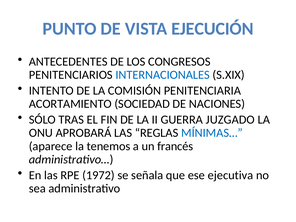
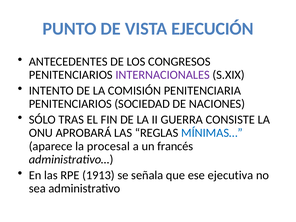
INTERNACIONALES colour: blue -> purple (163, 75)
ACORTAMIENTO: ACORTAMIENTO -> PENITENCIARIOS (70, 104)
JUZGADO: JUZGADO -> CONSISTE (230, 120)
tenemos: tenemos -> procesal (108, 146)
1972: 1972 -> 1913 (98, 175)
